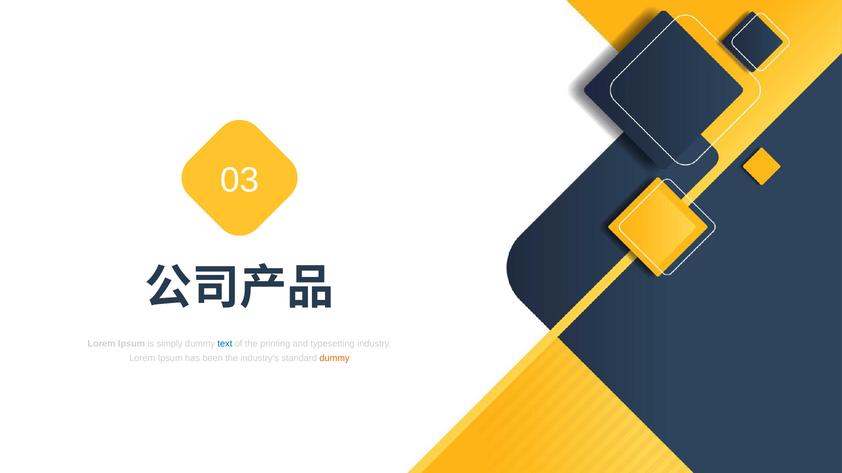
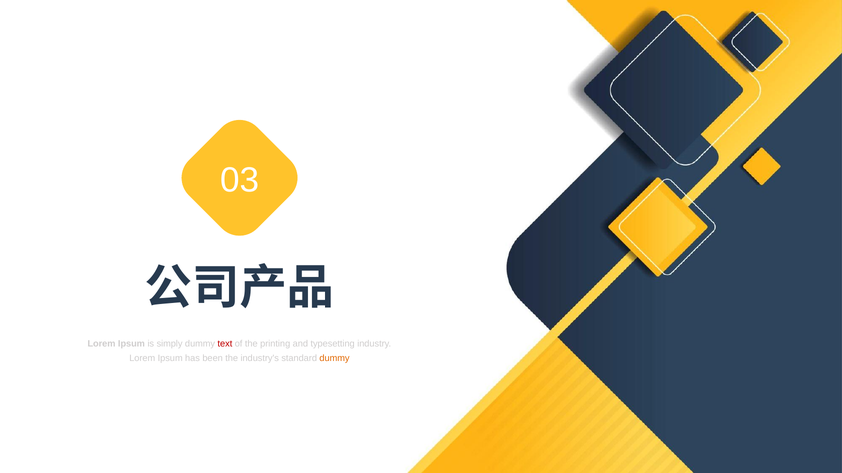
text colour: blue -> red (225, 344)
